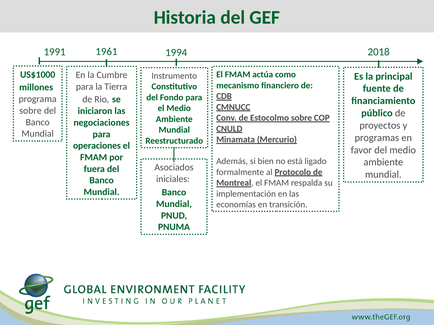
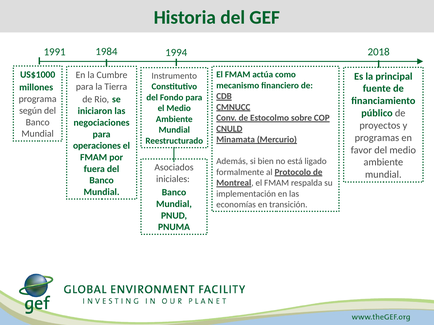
1961: 1961 -> 1984 (106, 52)
sobre: sobre -> según (31, 111)
